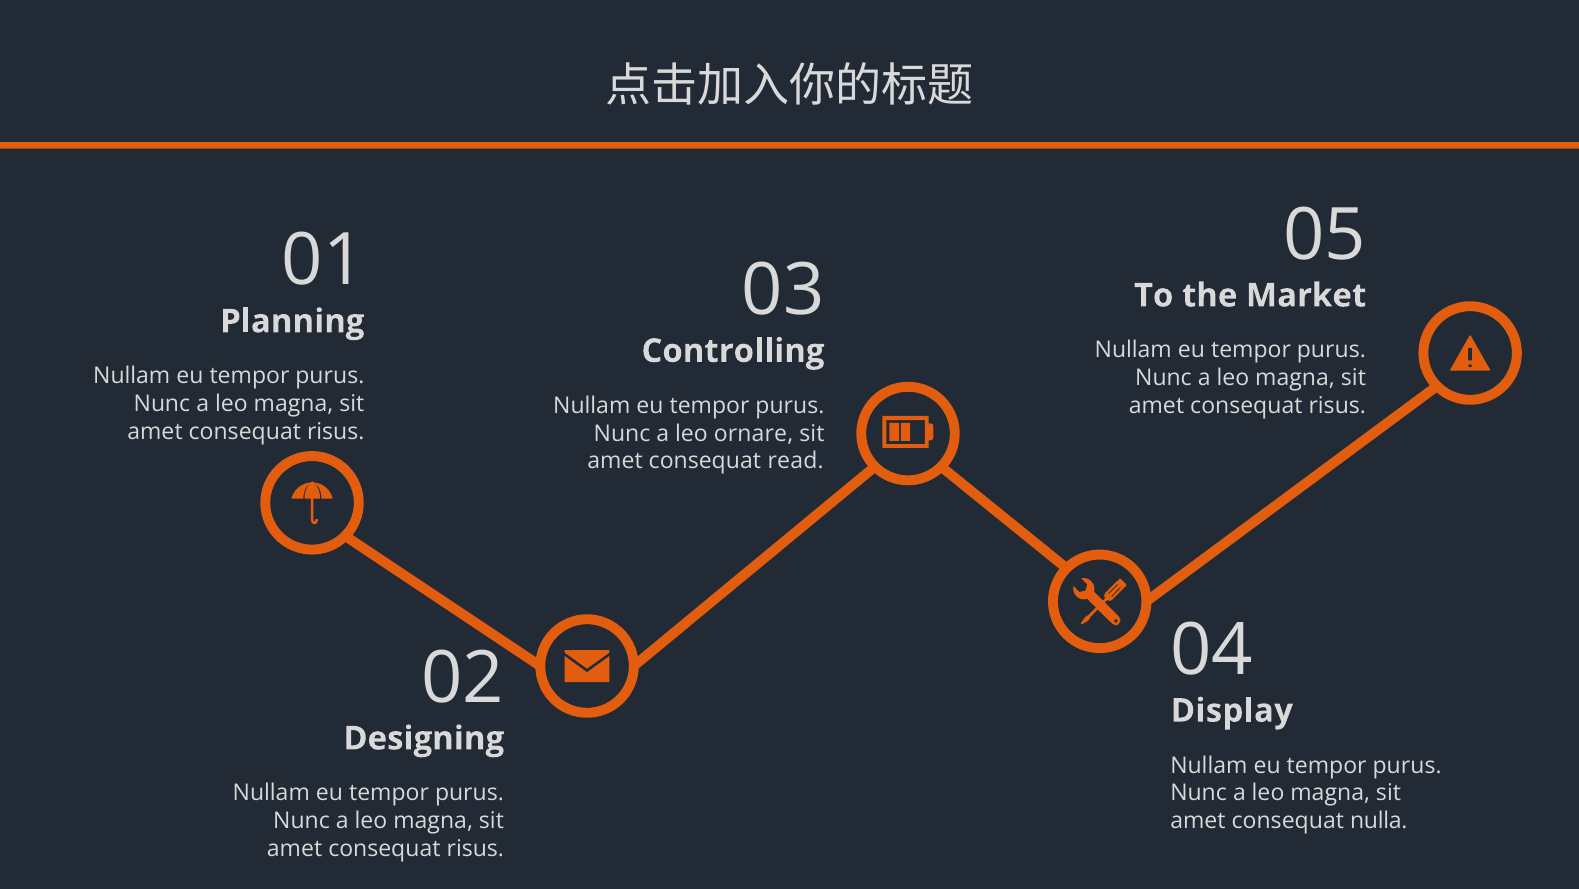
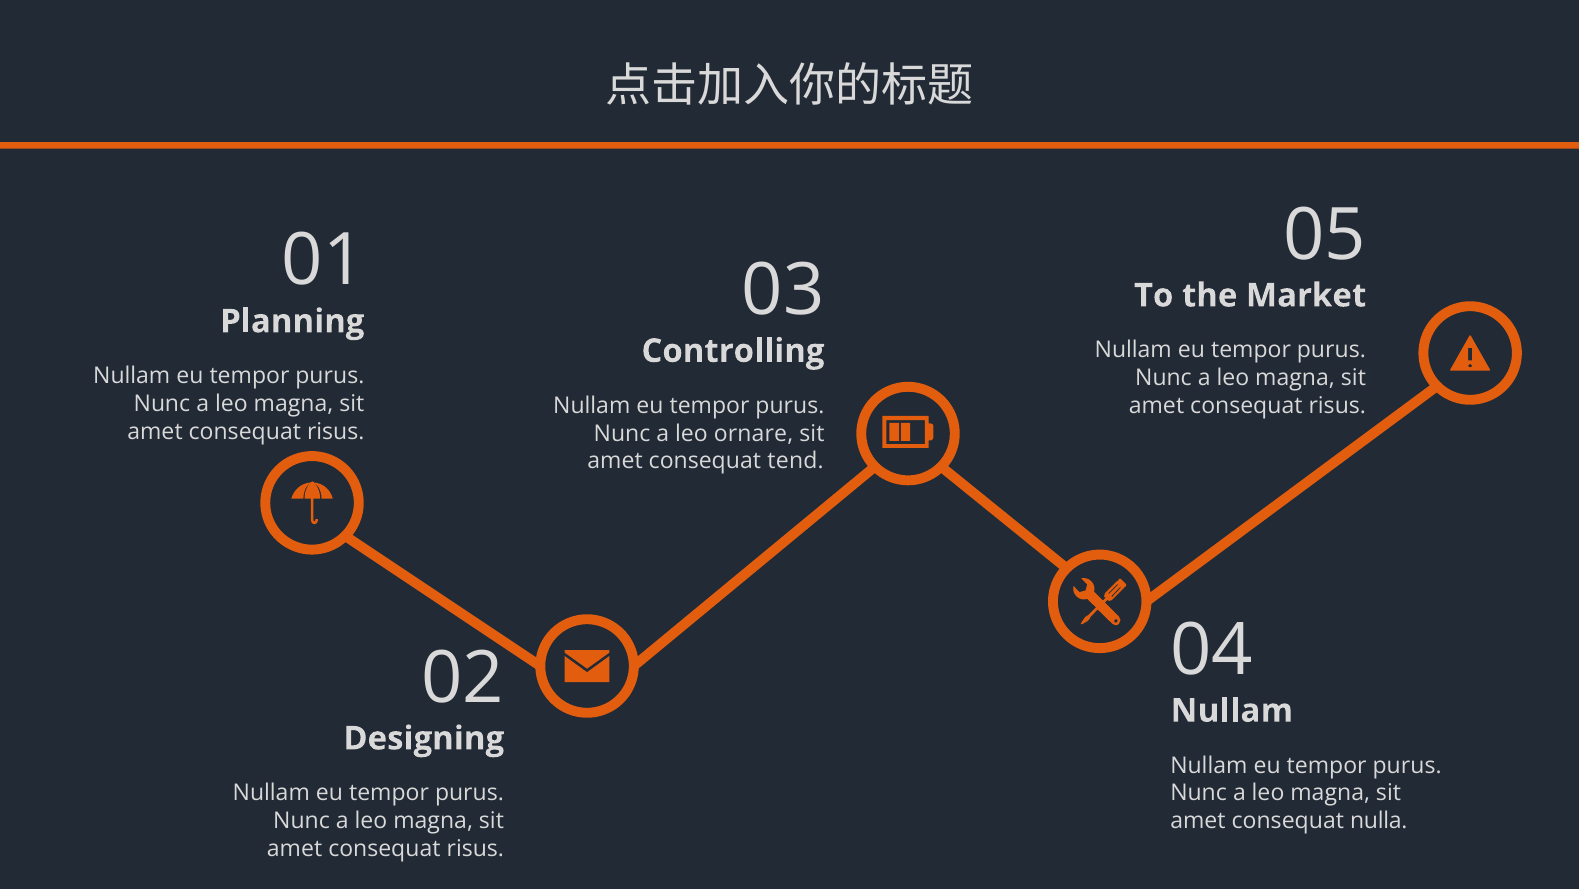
read: read -> tend (796, 461)
Display: Display -> Nullam (1232, 710)
